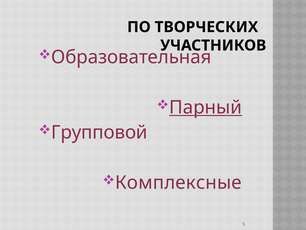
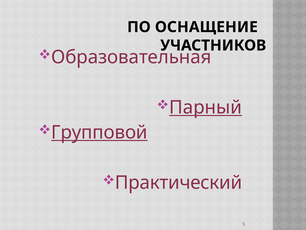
ТВОРЧЕСКИХ: ТВОРЧЕСКИХ -> ОСНАЩЕНИЕ (206, 27)
Групповой underline: none -> present (99, 132)
Комплексные: Комплексные -> Практический (179, 182)
